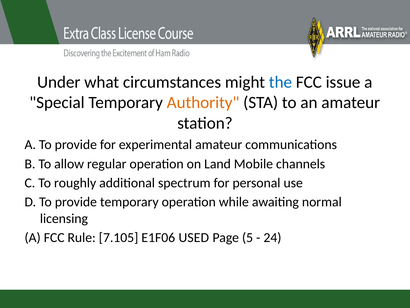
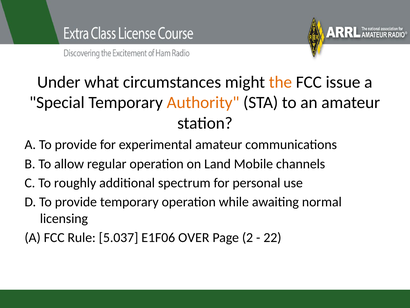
the colour: blue -> orange (280, 82)
7.105: 7.105 -> 5.037 (119, 237)
USED: USED -> OVER (194, 237)
5: 5 -> 2 (248, 237)
24: 24 -> 22 (272, 237)
